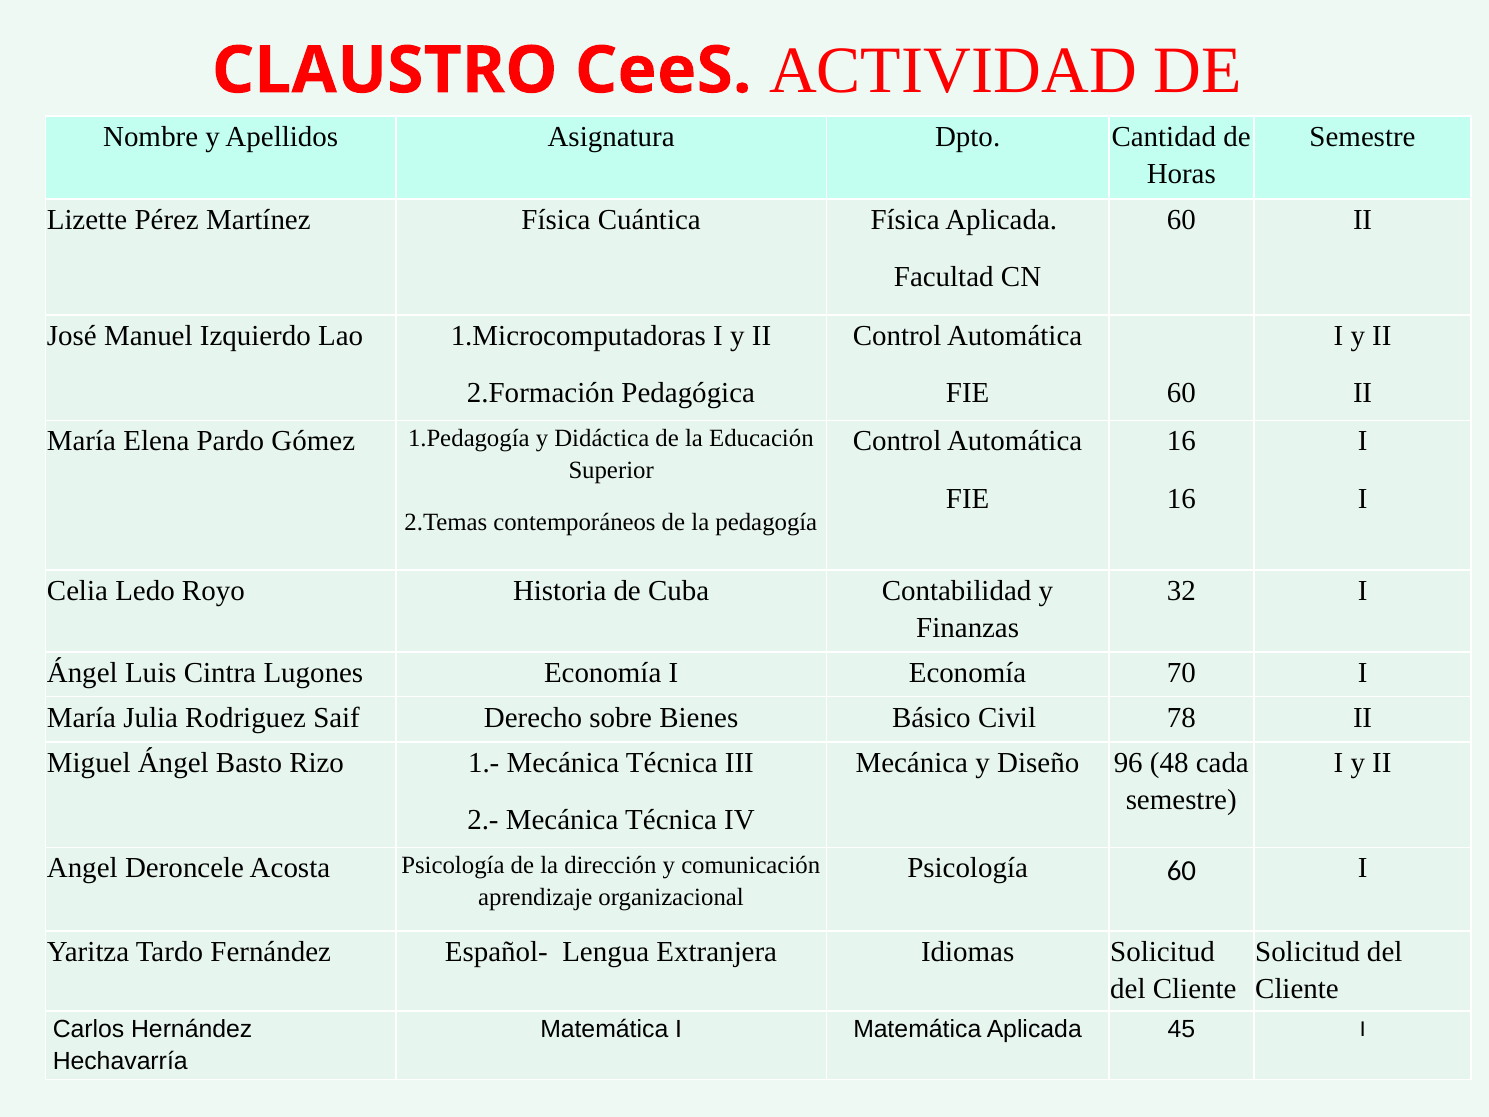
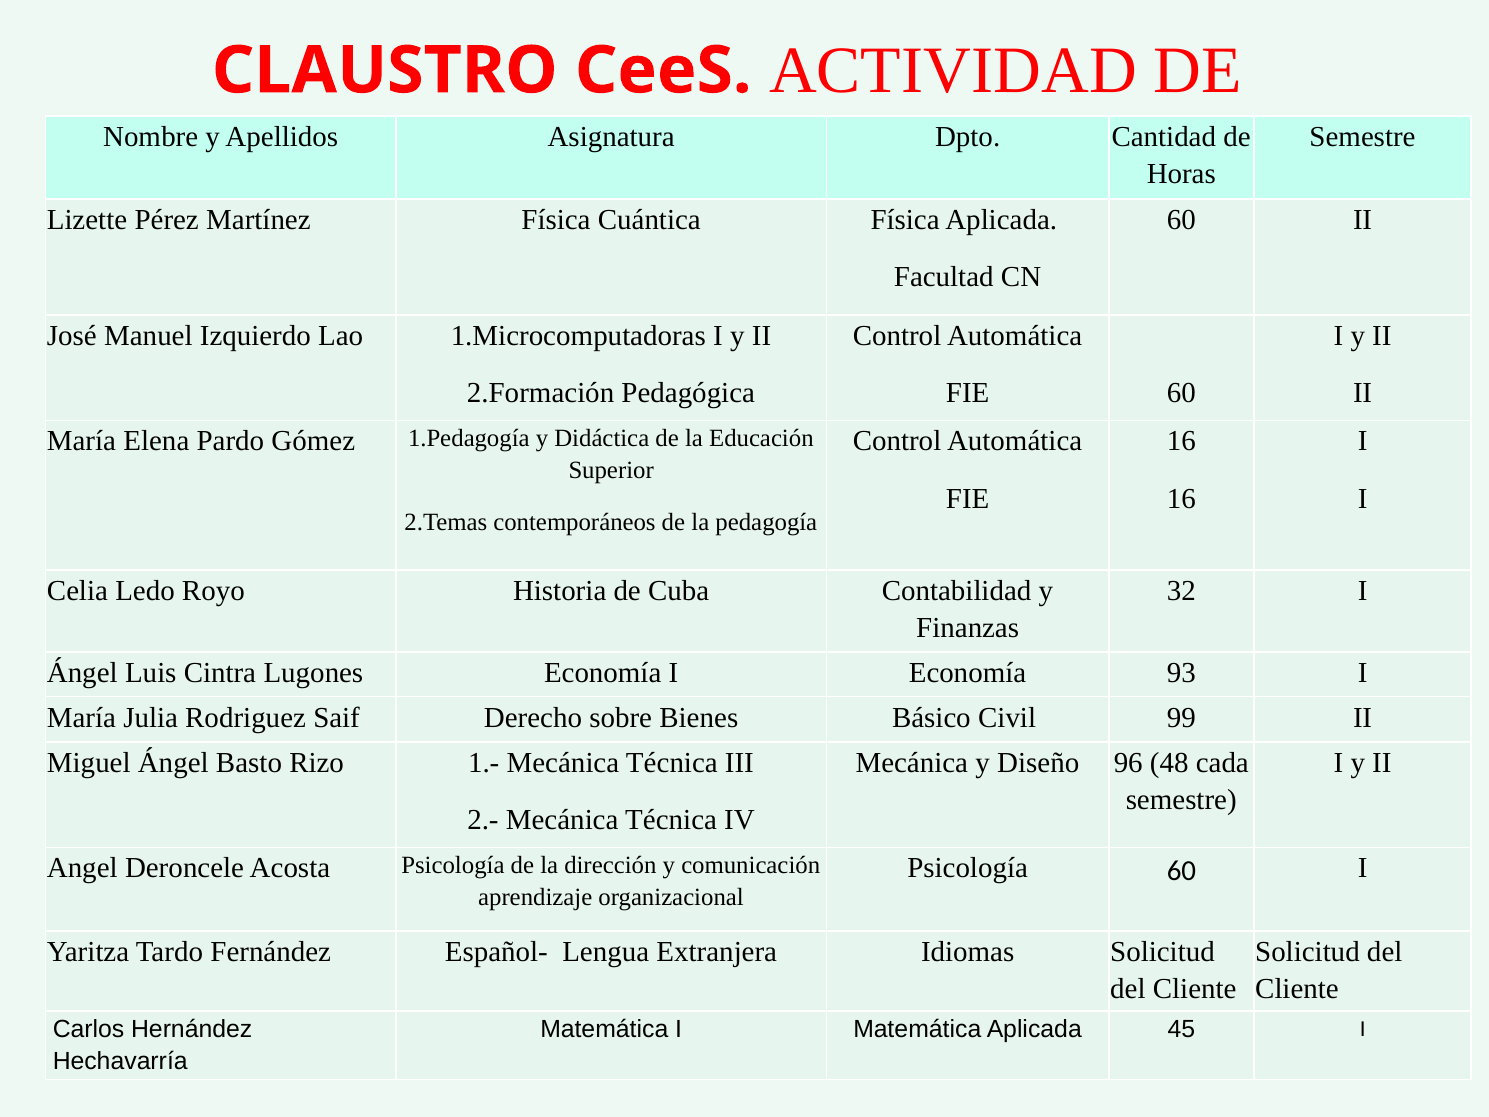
70: 70 -> 93 (1181, 673)
78: 78 -> 99 (1181, 717)
